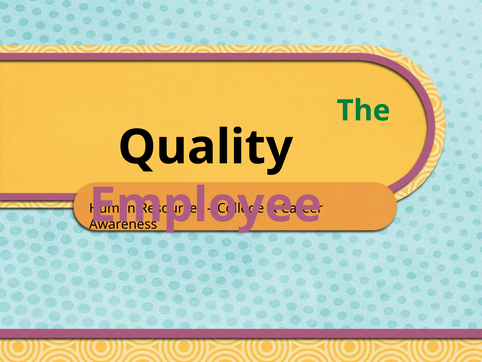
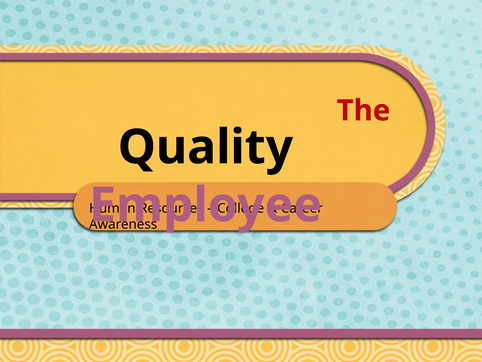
The colour: green -> red (363, 110)
